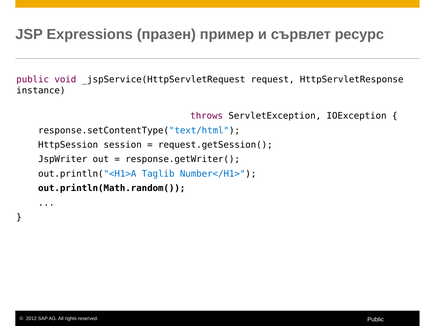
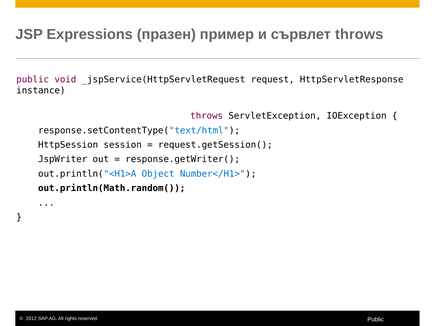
сървлет ресурс: ресурс -> throws (359, 34)
Taglib: Taglib -> Object (158, 174)
